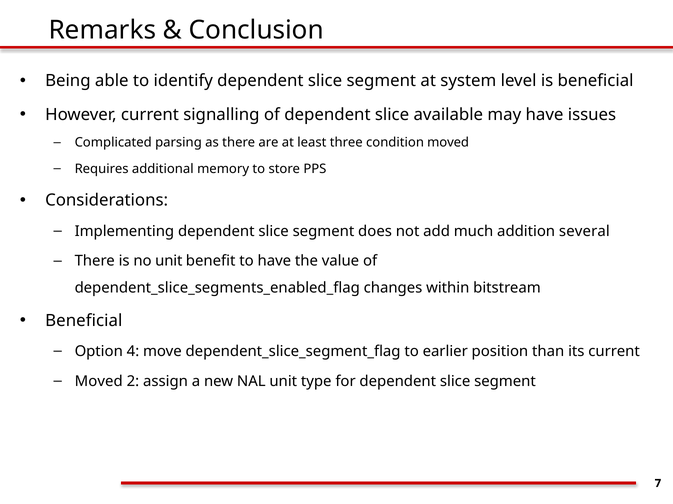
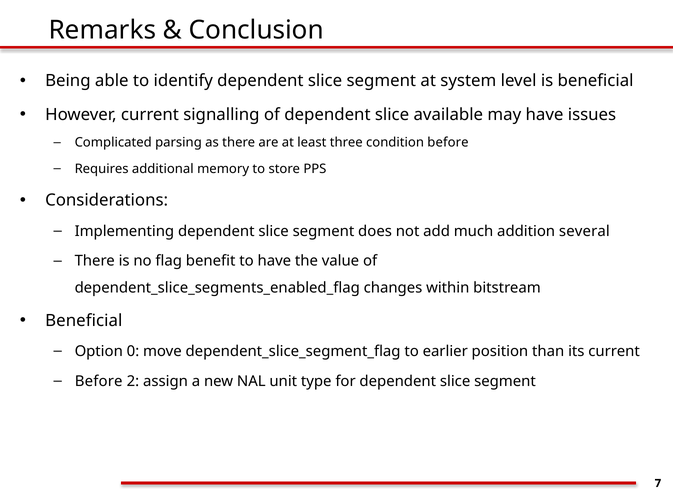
condition moved: moved -> before (448, 143)
no unit: unit -> flag (169, 261)
4: 4 -> 0 (133, 352)
Moved: Moved -> Before (99, 382)
